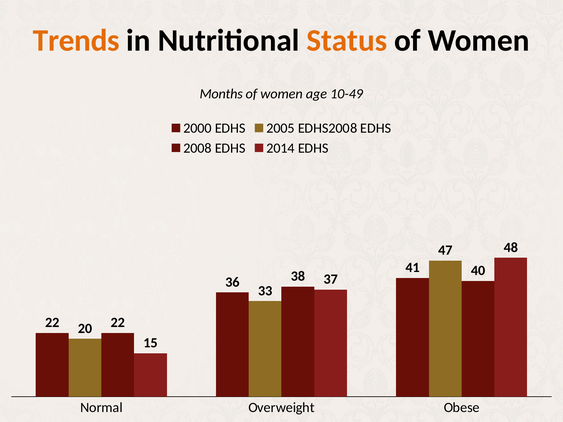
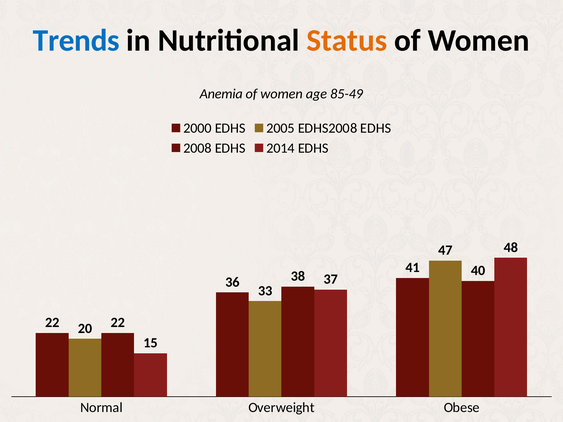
Trends colour: orange -> blue (76, 41)
Months: Months -> Anemia (221, 94)
10-49: 10-49 -> 85-49 (347, 94)
